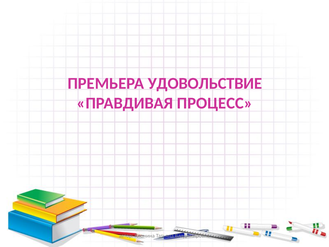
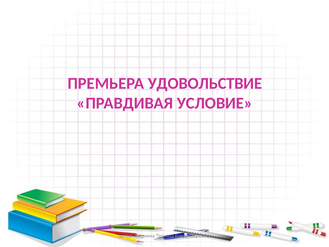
ПРОЦЕСС: ПРОЦЕСС -> УСЛОВИЕ (215, 103)
